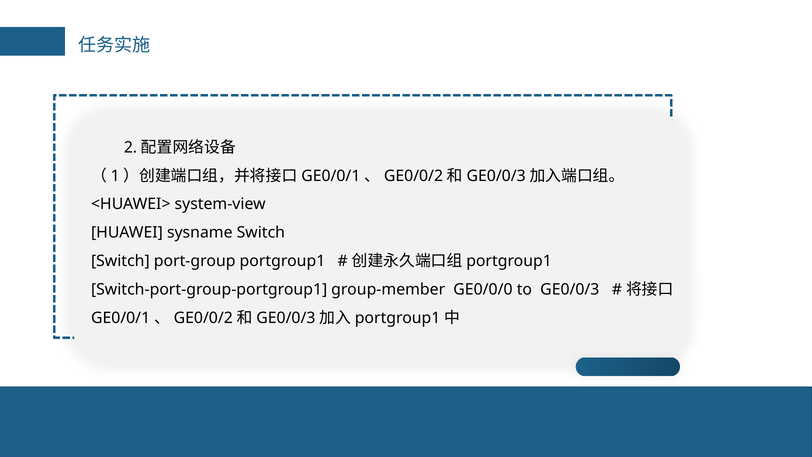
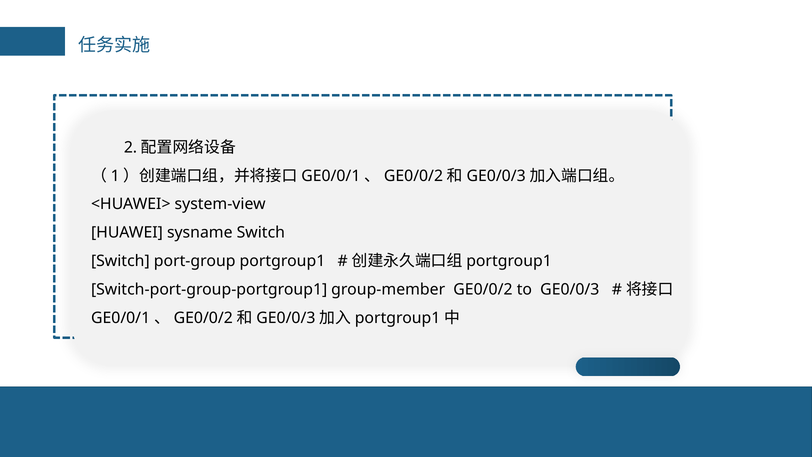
GE0/0/0: GE0/0/0 -> GE0/0/2 (483, 289)
